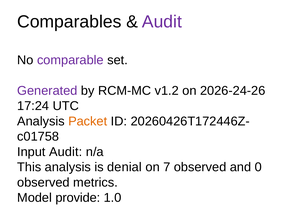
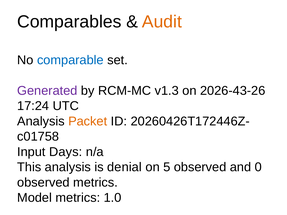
Audit colour: purple -> orange (162, 22)
comparable colour: purple -> blue (70, 60)
v1.2: v1.2 -> v1.3 (167, 91)
2026-24-26: 2026-24-26 -> 2026-43-26 (233, 91)
Input Audit: Audit -> Days (66, 152)
7: 7 -> 5 (167, 167)
Model provide: provide -> metrics (78, 198)
